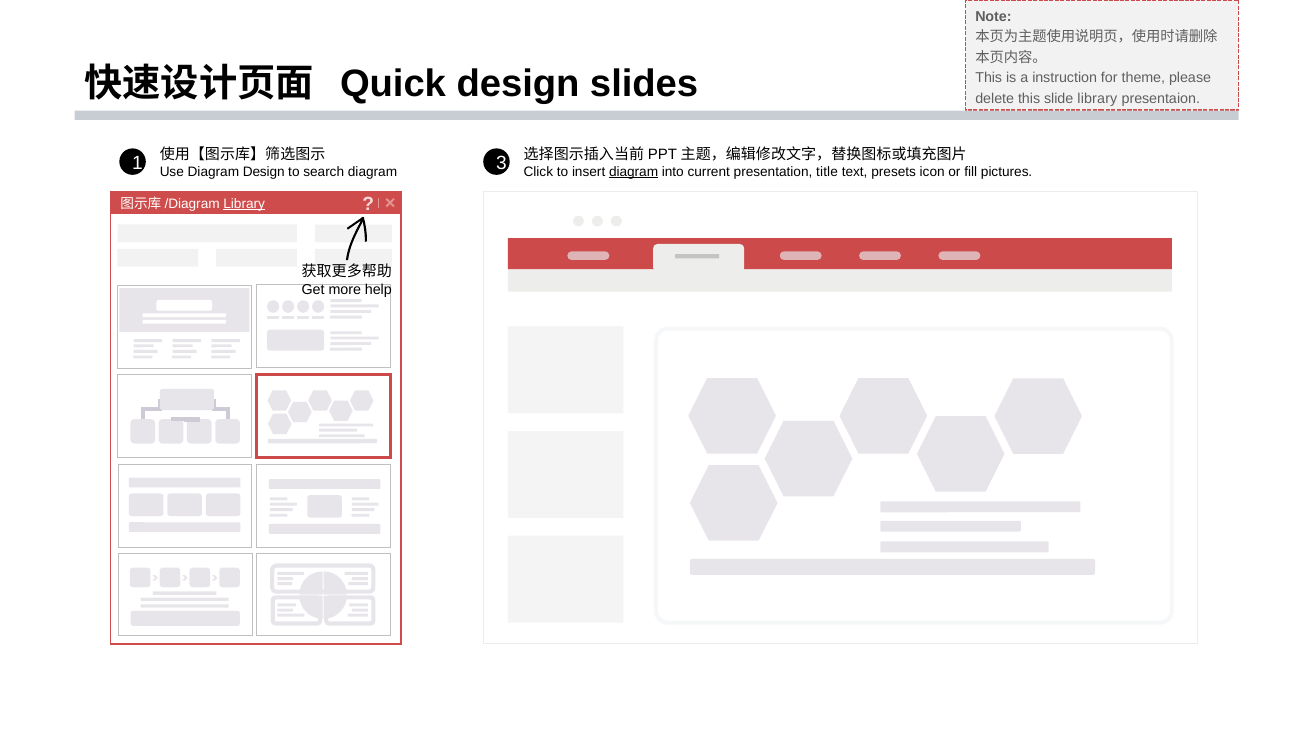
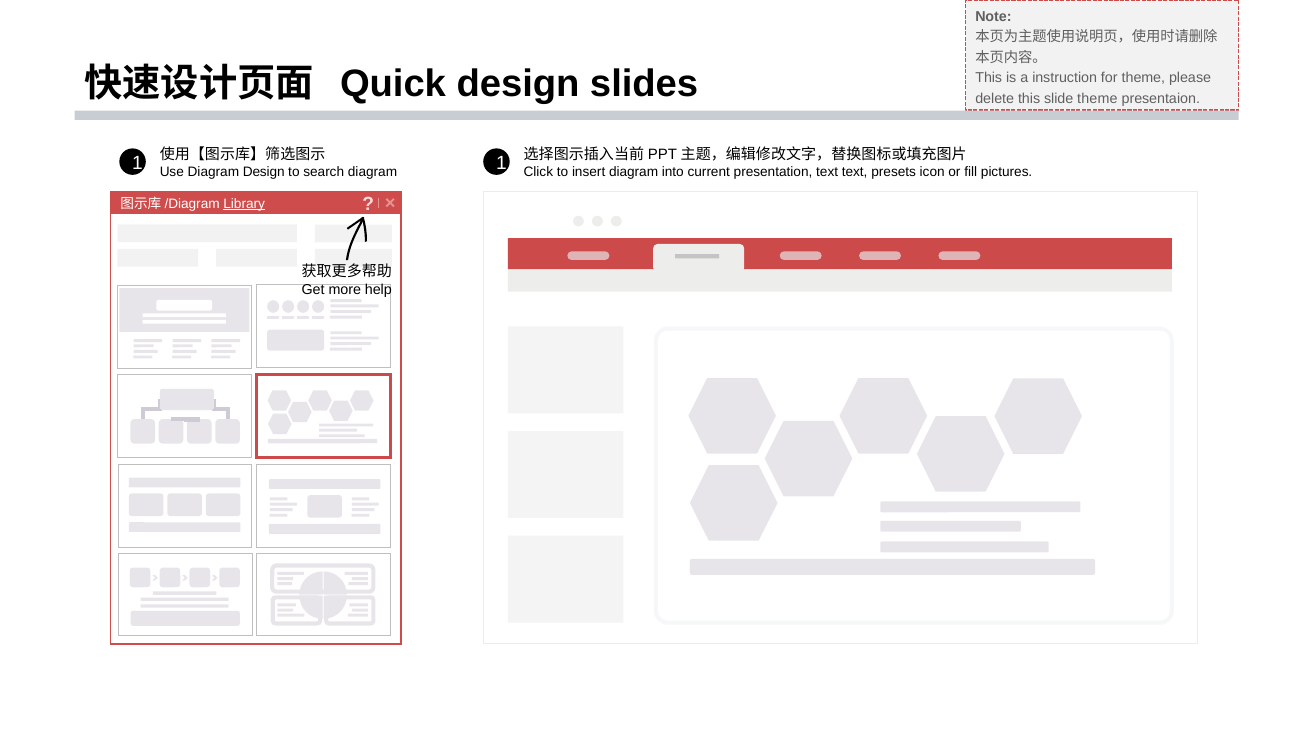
slide library: library -> theme (1097, 99)
1 3: 3 -> 1 (501, 163)
diagram underline: present -> none (634, 172)
presentation title: title -> text (827, 172)
